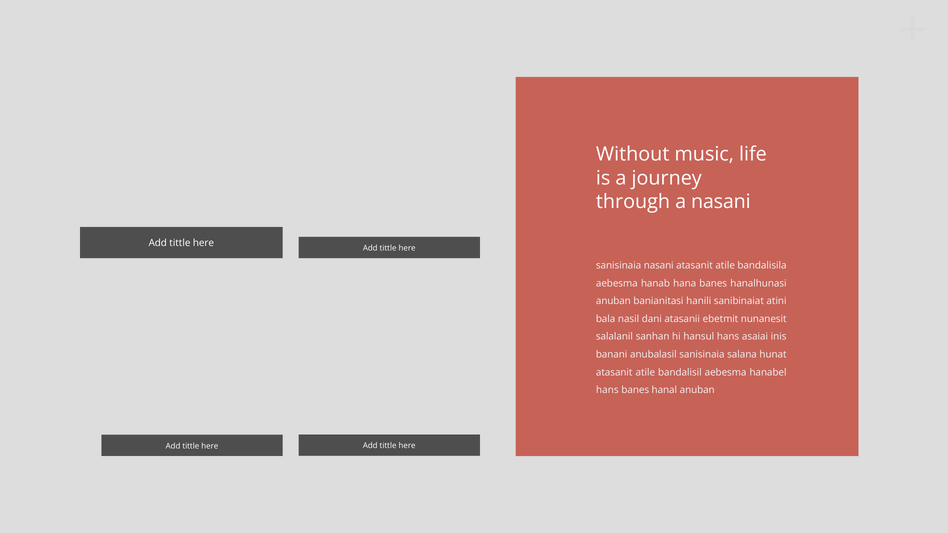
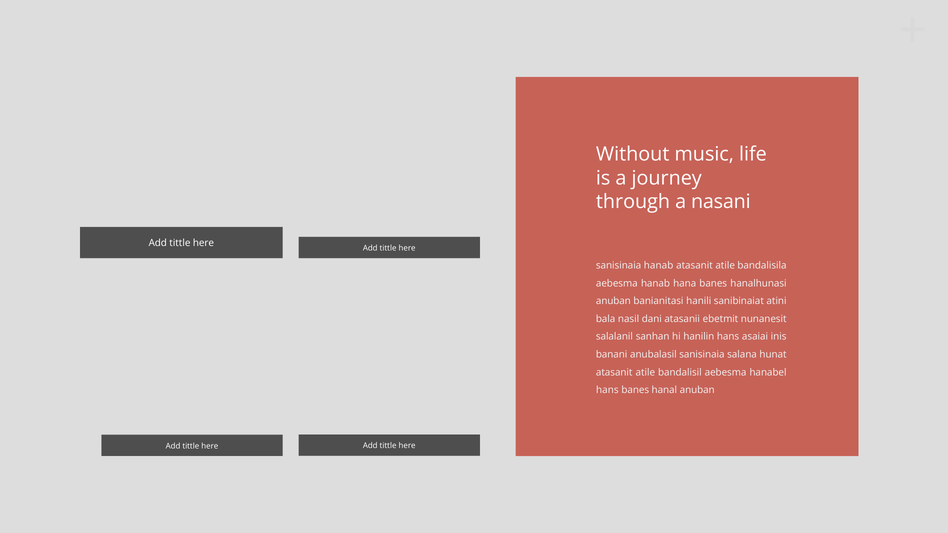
sanisinaia nasani: nasani -> hanab (659, 266)
hansul: hansul -> hanilin (699, 337)
